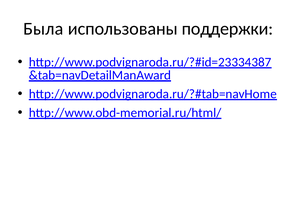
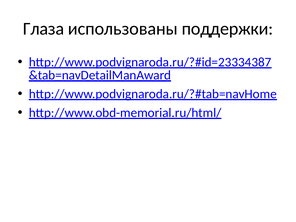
Была: Была -> Глаза (43, 29)
